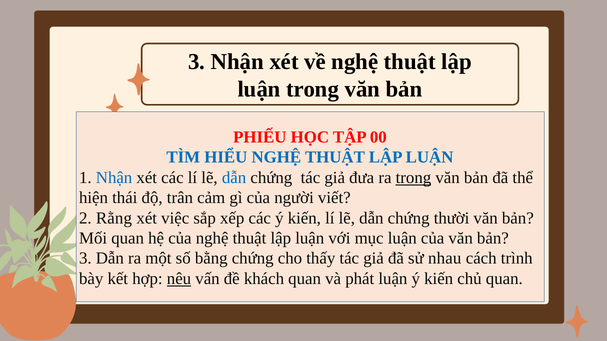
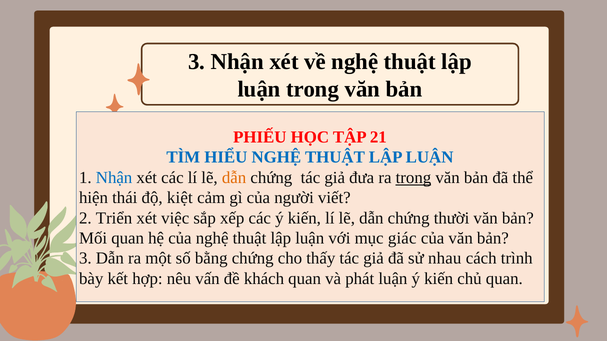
00: 00 -> 21 (378, 137)
dẫn colour: blue -> orange (234, 178)
trân: trân -> kiệt (180, 198)
Rằng: Rằng -> Triển (114, 218)
mục luận: luận -> giác (402, 239)
nêu underline: present -> none (179, 279)
